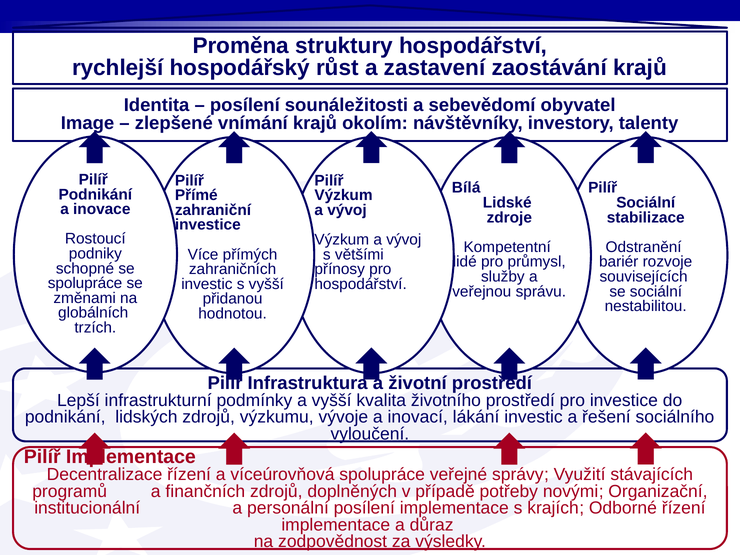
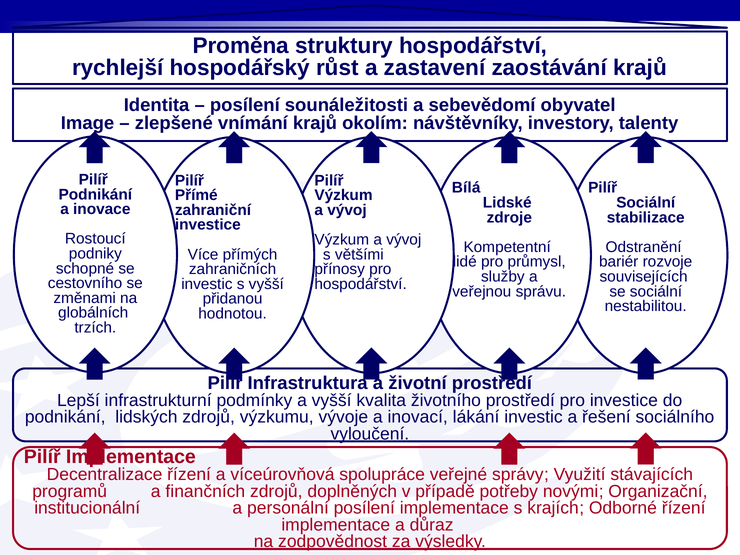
spolupráce: spolupráce -> cestovního (85, 283)
